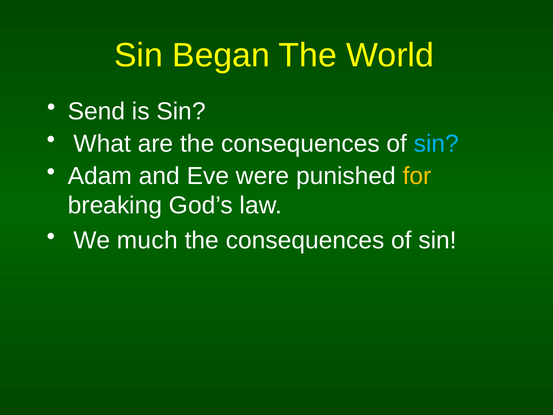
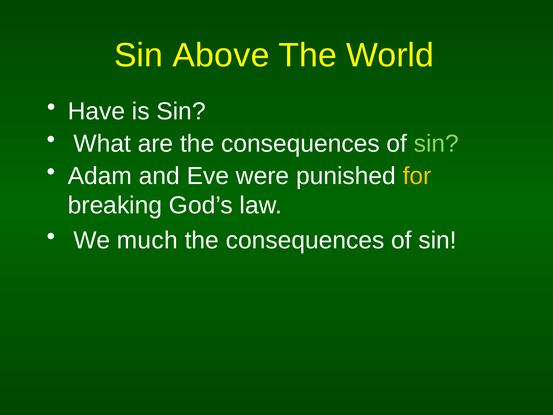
Began: Began -> Above (221, 55)
Send: Send -> Have (96, 111)
sin colour: light blue -> light green (436, 144)
